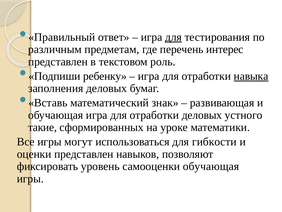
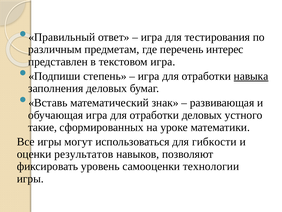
для underline: present -> none (173, 37)
текстовом роль: роль -> игра (163, 62)
ребенку: ребенку -> степень (105, 76)
оценки представлен: представлен -> результатов (84, 154)
самооценки обучающая: обучающая -> технологии (211, 166)
